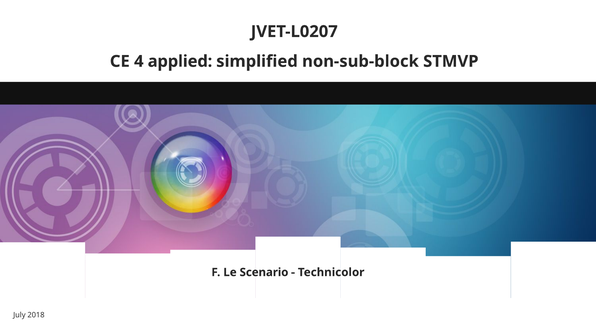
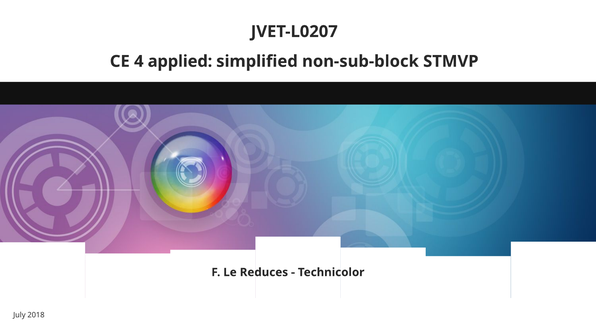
Scenario: Scenario -> Reduces (264, 273)
